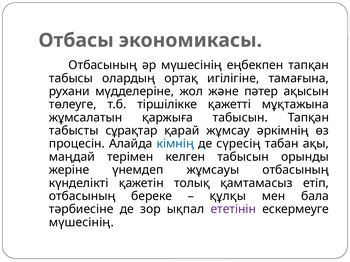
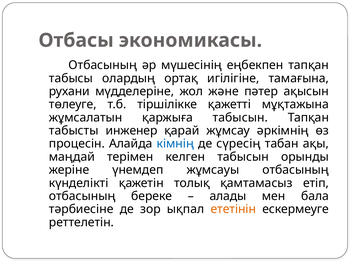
сұрақтар: сұрақтар -> инженер (132, 131)
құлқы: құлқы -> алады (228, 196)
ететінін colour: purple -> orange (233, 210)
мүшесінің: мүшесінің -> реттелетін (81, 223)
